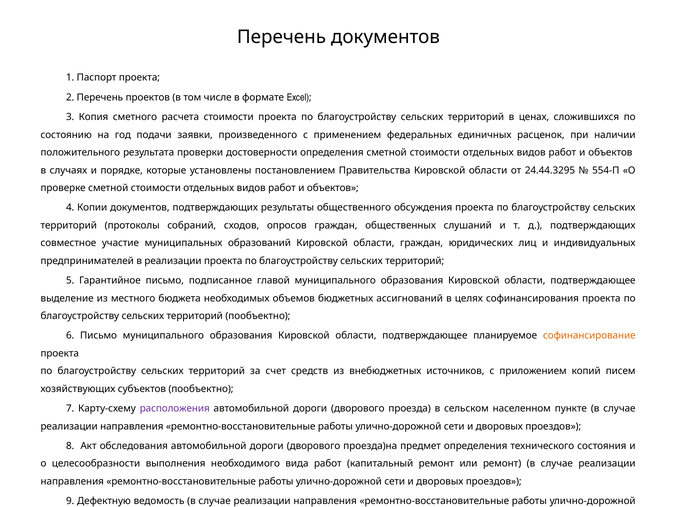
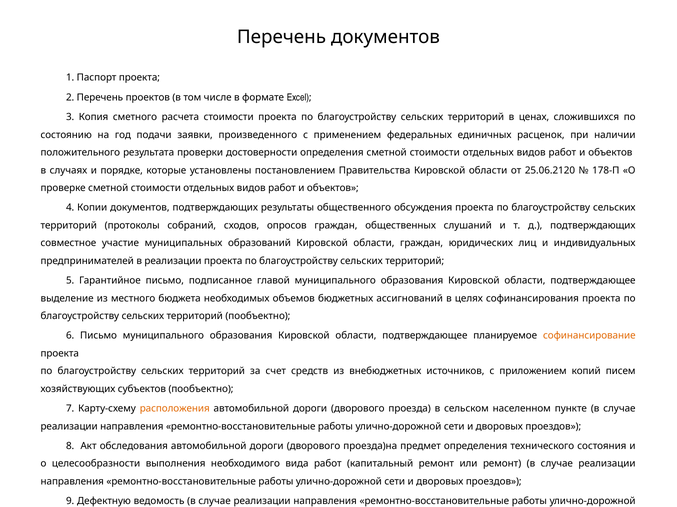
24.44.3295: 24.44.3295 -> 25.06.2120 (550, 171)
554-П: 554-П -> 178-П (606, 171)
расположения colour: purple -> orange (175, 409)
